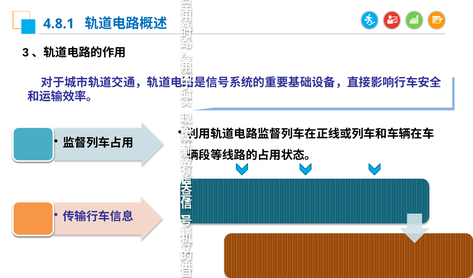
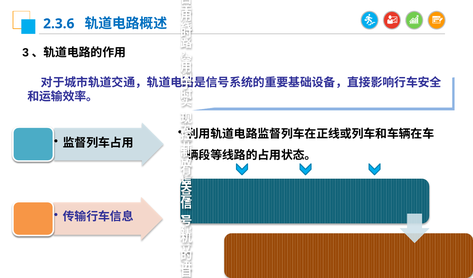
4.8.1: 4.8.1 -> 2.3.6 (59, 24)
